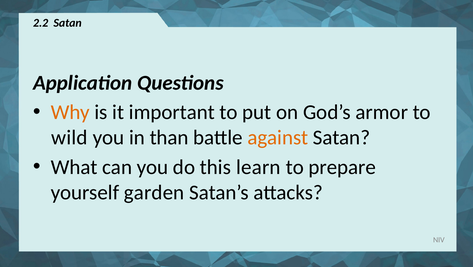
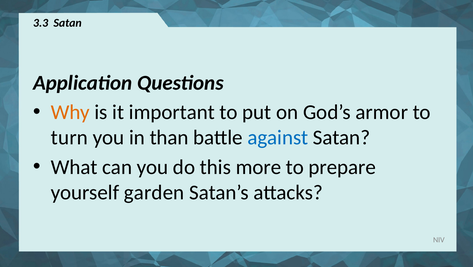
2.2: 2.2 -> 3.3 (41, 23)
wild: wild -> turn (69, 138)
against colour: orange -> blue (278, 138)
learn: learn -> more (258, 167)
